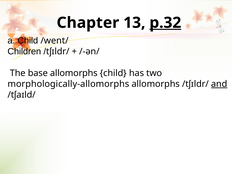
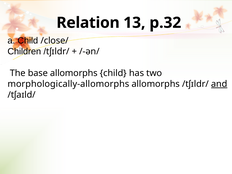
Chapter: Chapter -> Relation (88, 23)
p.32 underline: present -> none (165, 23)
/went/: /went/ -> /close/ (55, 41)
